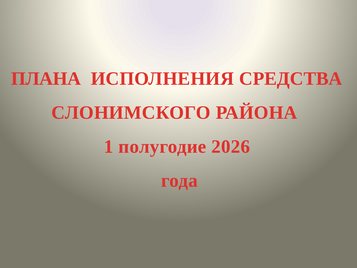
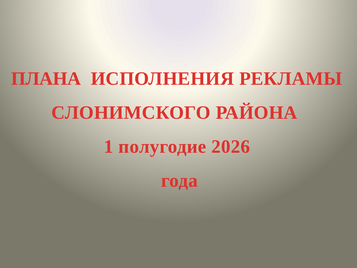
СРЕДСТВА: СРЕДСТВА -> РЕКЛАМЫ (291, 79)
